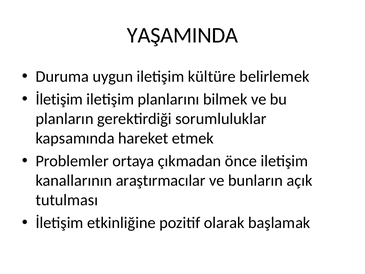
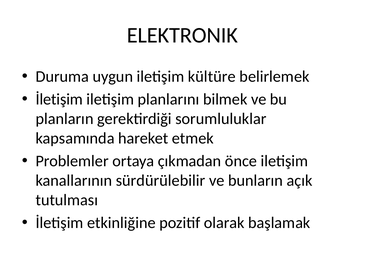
YAŞAMINDA: YAŞAMINDA -> ELEKTRONIK (182, 35)
araştırmacılar: araştırmacılar -> sürdürülebilir (161, 180)
